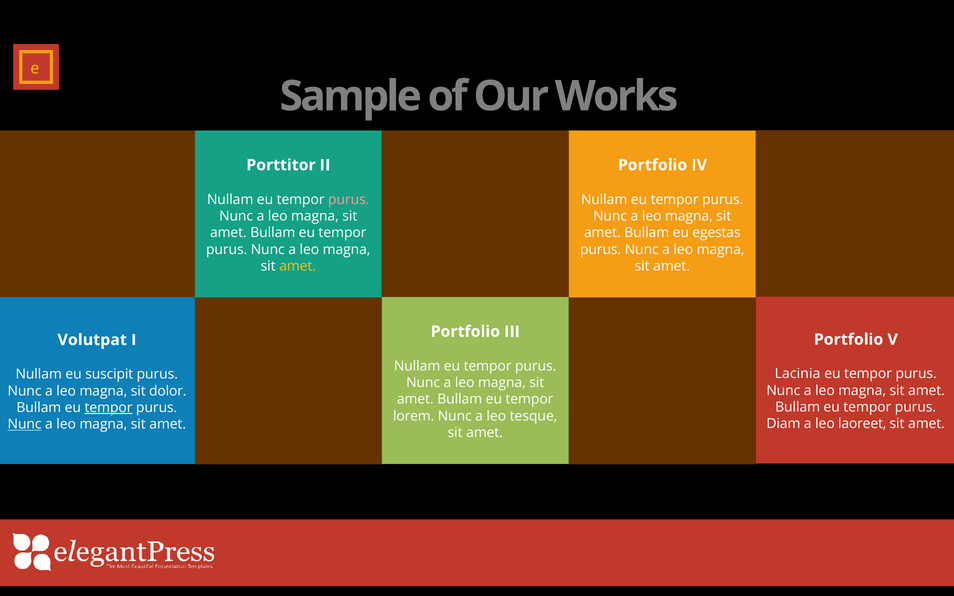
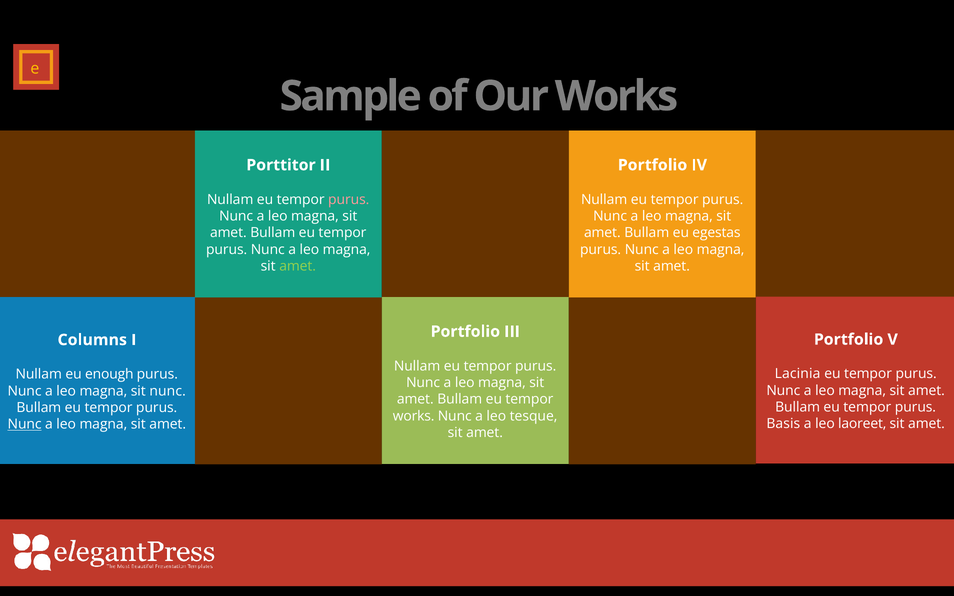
amet colour: yellow -> light green (298, 266)
Volutpat: Volutpat -> Columns (92, 340)
suscipit: suscipit -> enough (109, 374)
sit dolor: dolor -> nunc (168, 391)
tempor underline: present -> none (109, 408)
lorem: lorem -> works (414, 416)
Diam: Diam -> Basis (783, 424)
